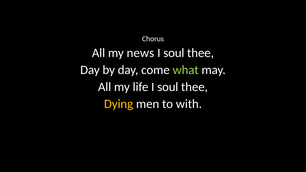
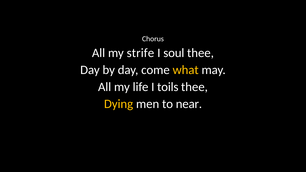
news: news -> strife (140, 53)
what colour: light green -> yellow (186, 70)
life I soul: soul -> toils (168, 87)
with: with -> near (189, 104)
